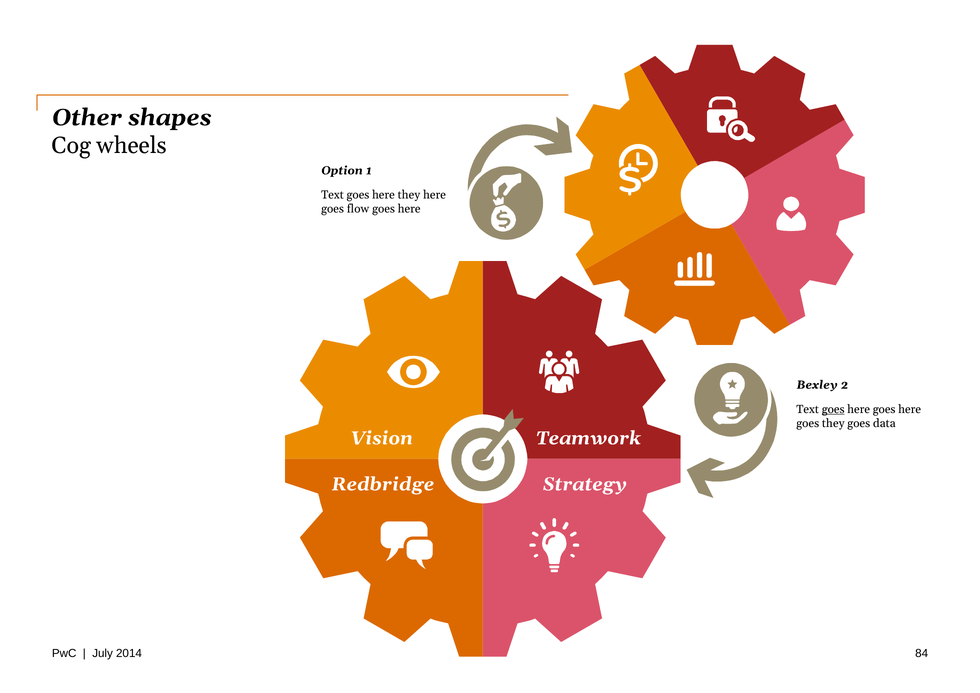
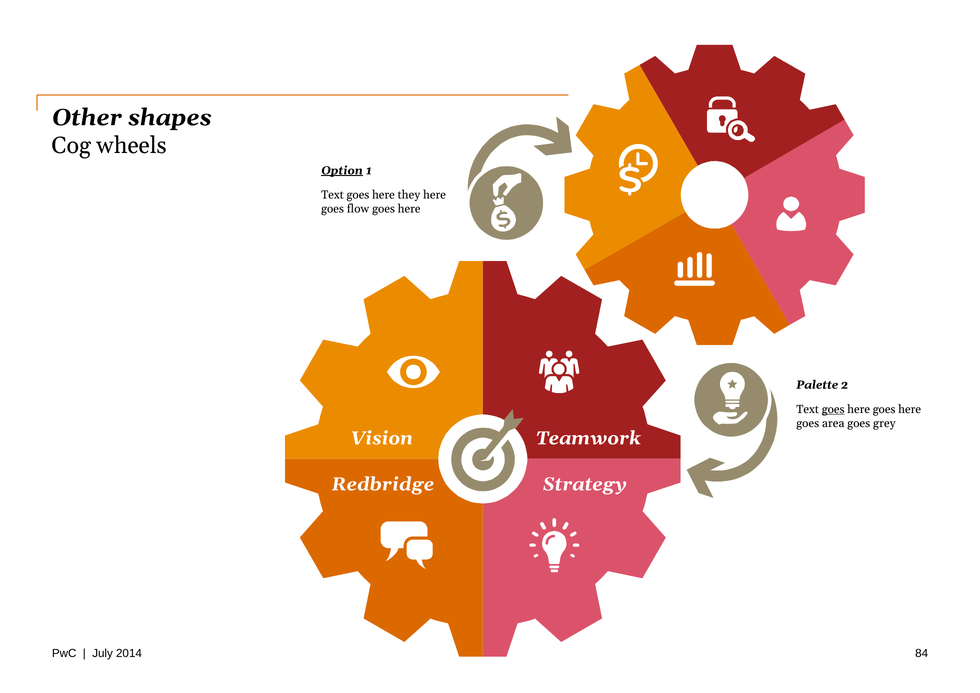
Option underline: none -> present (342, 170)
Bexley: Bexley -> Palette (817, 385)
goes they: they -> area (833, 423)
data: data -> grey (884, 423)
